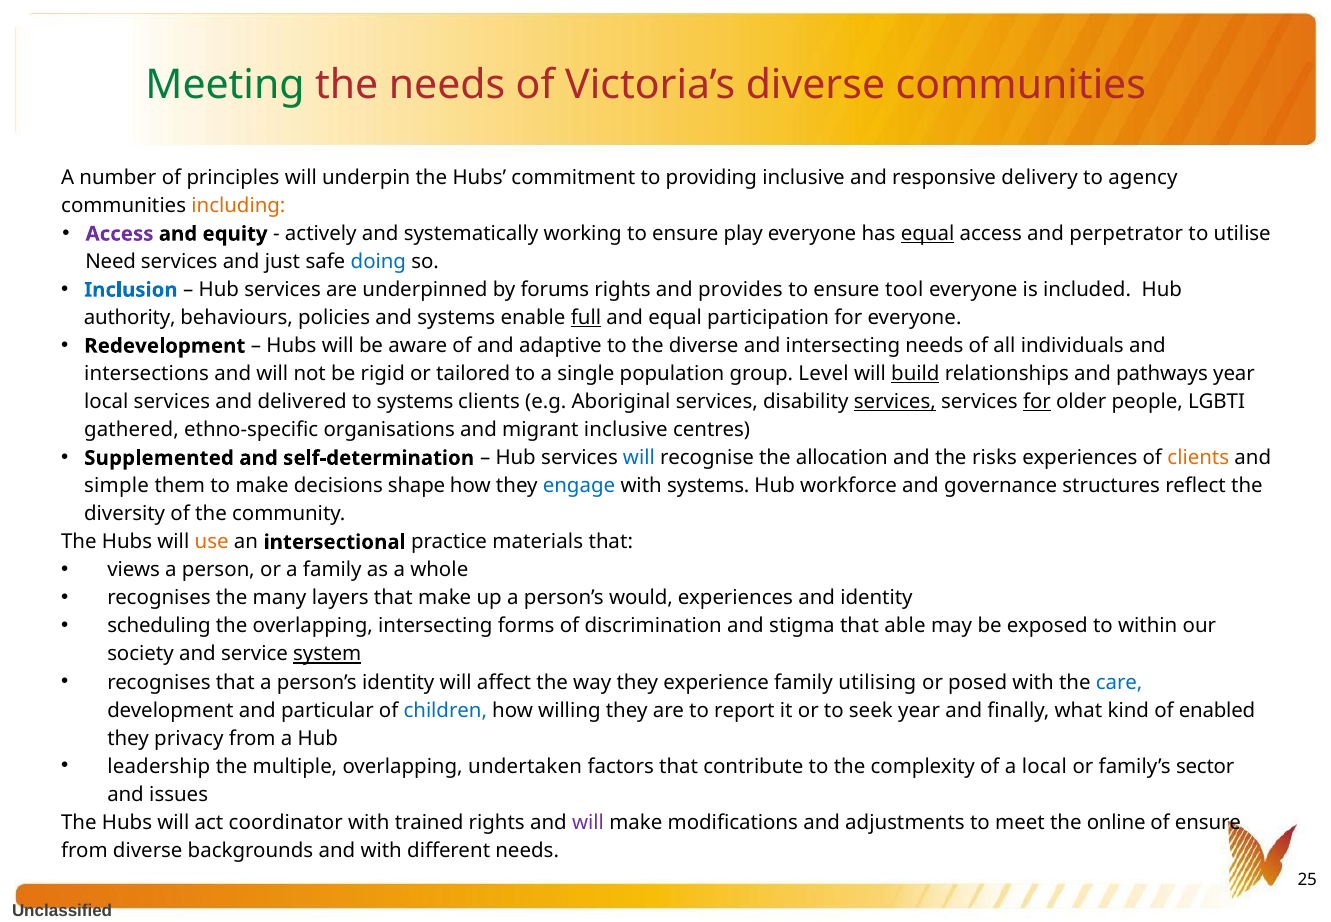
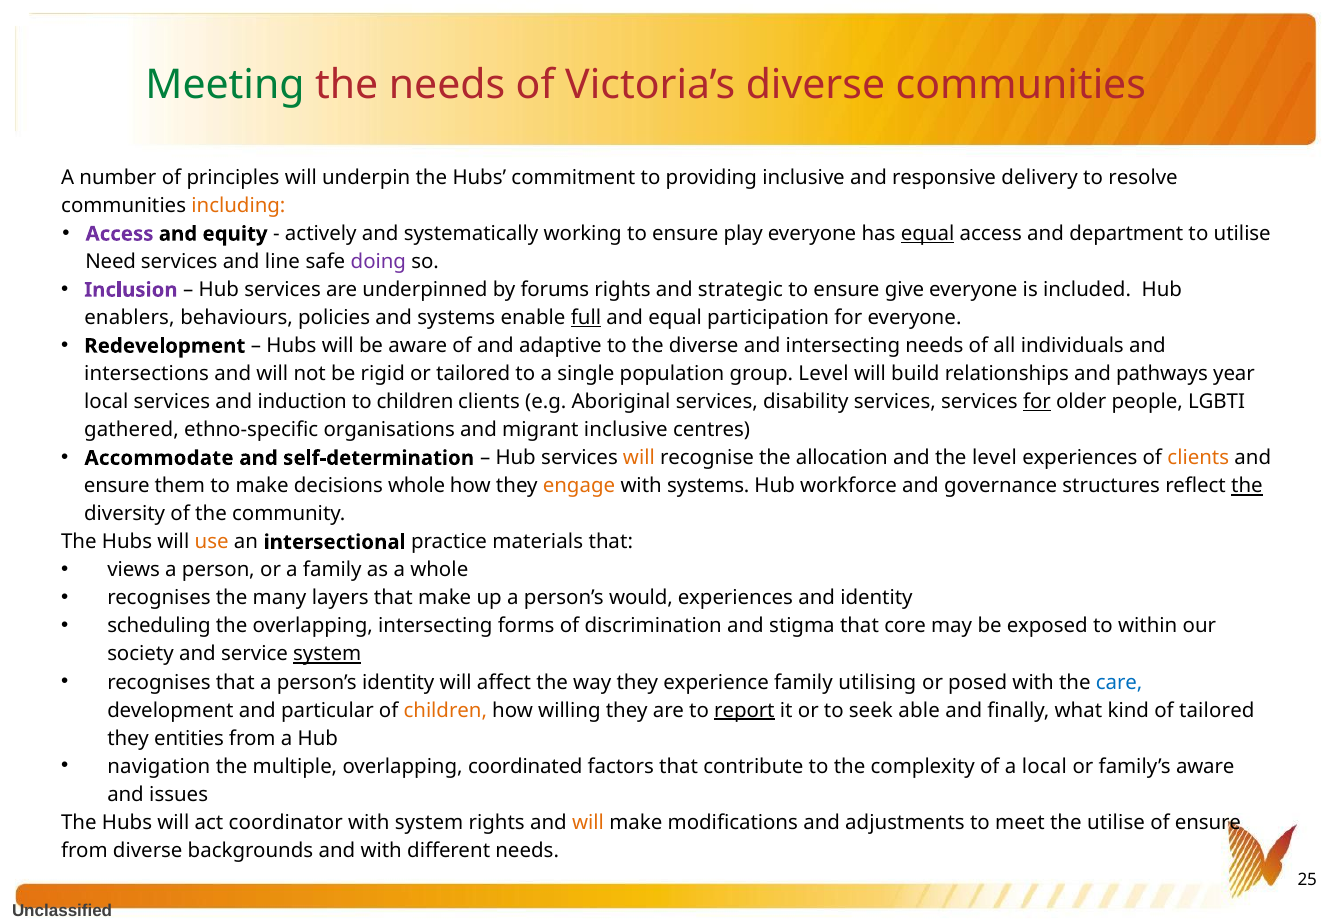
agency: agency -> resolve (1143, 178)
perpetrator: perpetrator -> department (1126, 234)
just: just -> line (282, 262)
doing colour: blue -> purple (378, 262)
Inclusion colour: blue -> purple (131, 290)
provides: provides -> strategic (740, 290)
tool: tool -> give (904, 290)
authority: authority -> enablers (129, 318)
build underline: present -> none (915, 374)
delivered: delivered -> induction (302, 402)
to systems: systems -> children (415, 402)
services underline: present -> none (895, 402)
Supplemented: Supplemented -> Accommodate (159, 458)
will colour: blue -> orange (639, 458)
the risks: risks -> level (994, 458)
simple: simple -> ensure (117, 486)
decisions shape: shape -> whole (417, 486)
engage colour: blue -> orange (579, 486)
the underline: none -> present (1247, 486)
able: able -> core (905, 626)
children colour: blue -> orange (445, 710)
report underline: none -> present (744, 710)
seek year: year -> able (919, 710)
of enabled: enabled -> tailored (1217, 710)
privacy: privacy -> entities (189, 738)
leadership: leadership -> navigation (159, 766)
undertaken: undertaken -> coordinated (525, 766)
family’s sector: sector -> aware (1205, 766)
with trained: trained -> system (429, 822)
will colour: purple -> orange (588, 822)
the online: online -> utilise (1116, 822)
